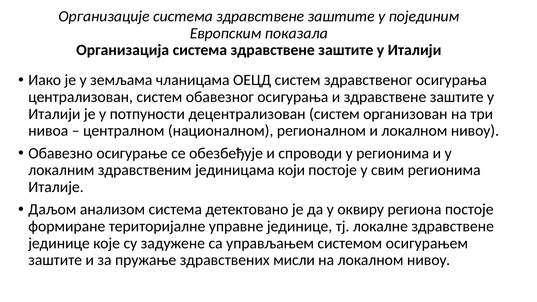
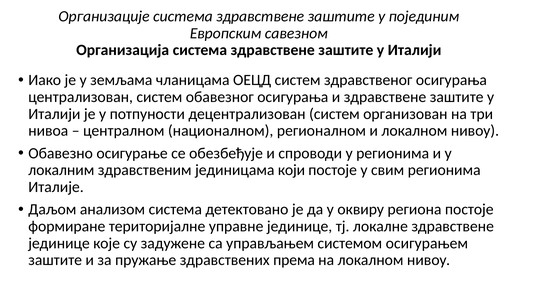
показала: показала -> савезном (296, 33)
мисли: мисли -> према (294, 260)
